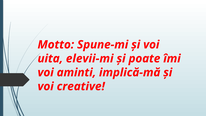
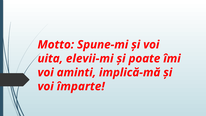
creative: creative -> împarte (81, 86)
